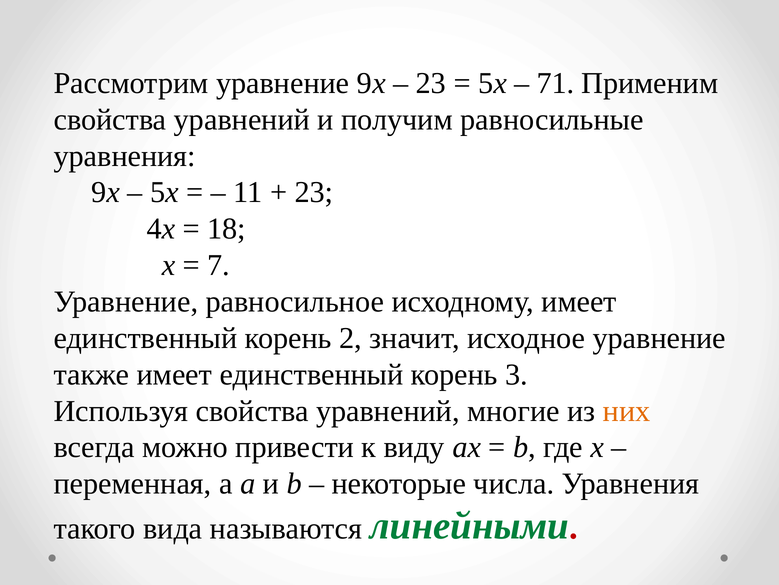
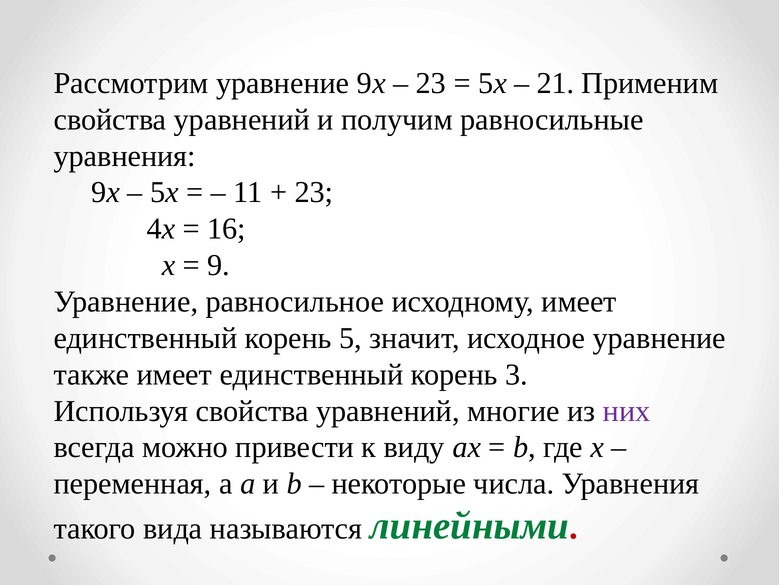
71: 71 -> 21 (555, 83)
18: 18 -> 16 (226, 229)
7: 7 -> 9 (219, 265)
2: 2 -> 5 (351, 338)
них colour: orange -> purple (627, 410)
